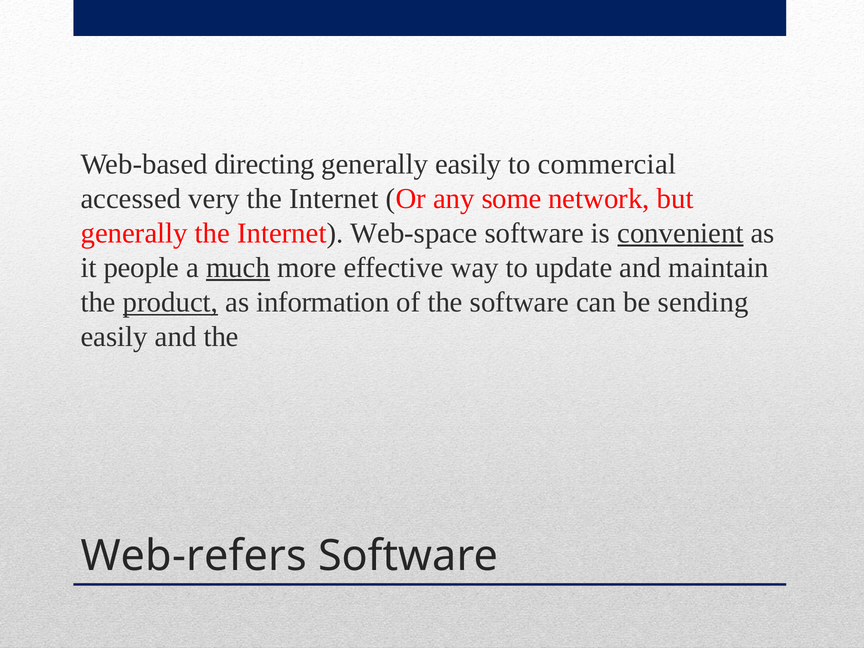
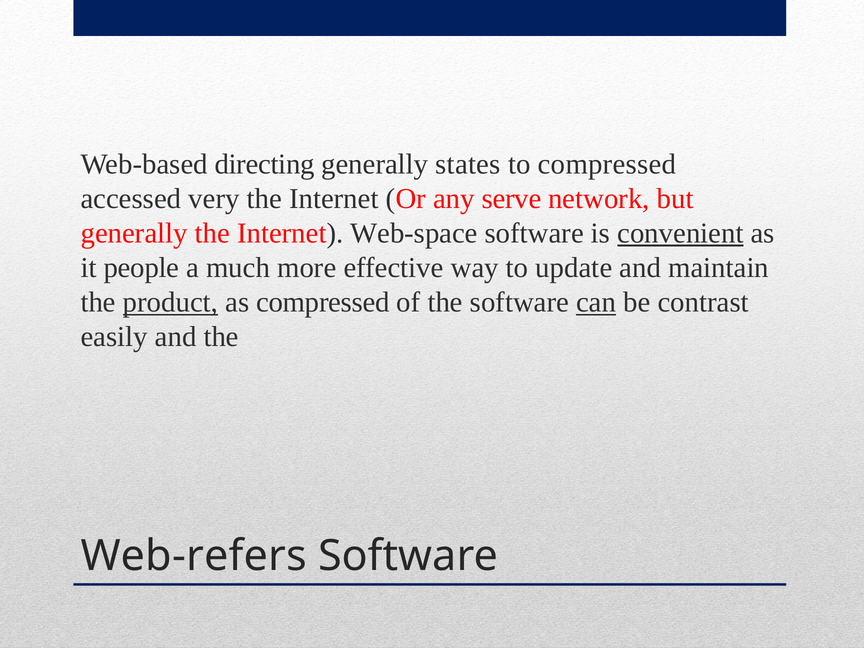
generally easily: easily -> states (468, 164)
to commercial: commercial -> compressed (607, 164)
some: some -> serve (512, 199)
much underline: present -> none (238, 268)
as information: information -> compressed (323, 302)
can underline: none -> present (596, 302)
sending: sending -> contrast (703, 302)
